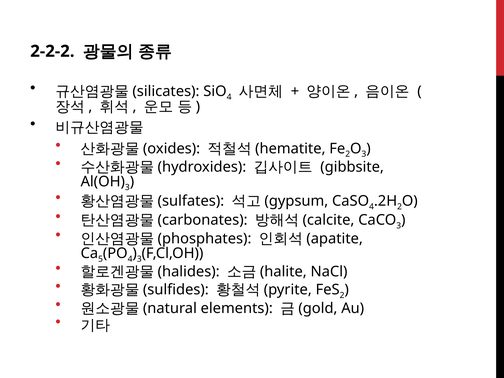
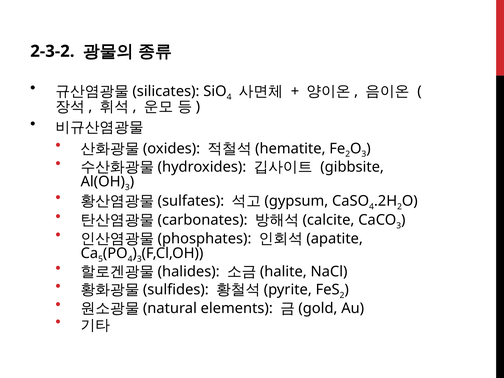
2-2-2: 2-2-2 -> 2-3-2 (52, 51)
